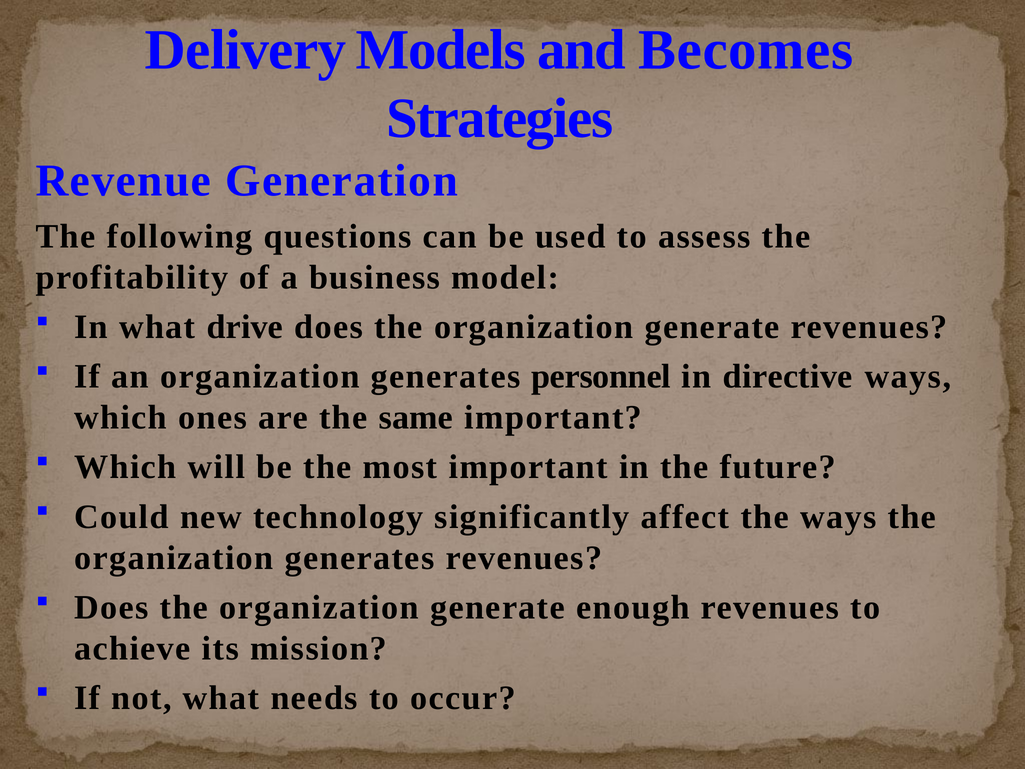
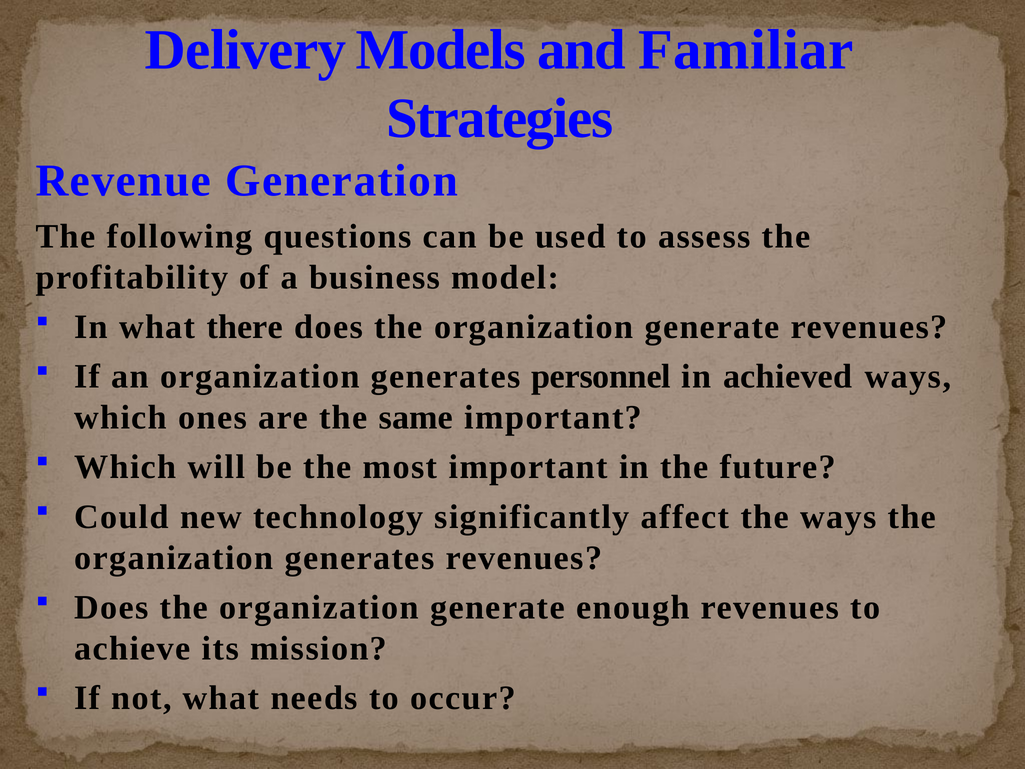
Becomes: Becomes -> Familiar (746, 50)
drive: drive -> there (245, 327)
directive: directive -> achieved (788, 376)
